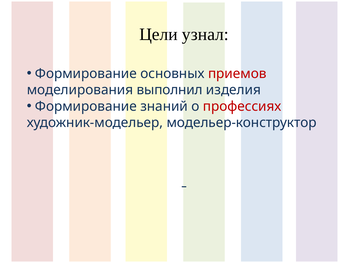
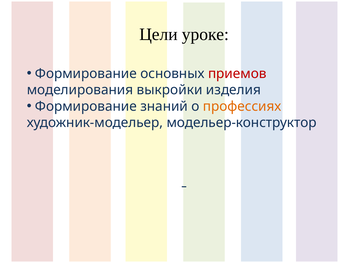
узнал: узнал -> уроке (205, 34)
выполнил: выполнил -> выкройки (170, 90)
профессиях colour: red -> orange (242, 106)
